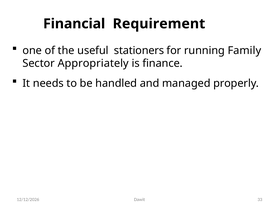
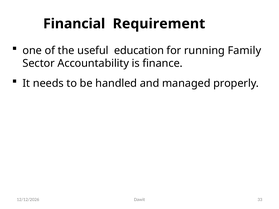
stationers: stationers -> education (139, 50)
Appropriately: Appropriately -> Accountability (93, 63)
